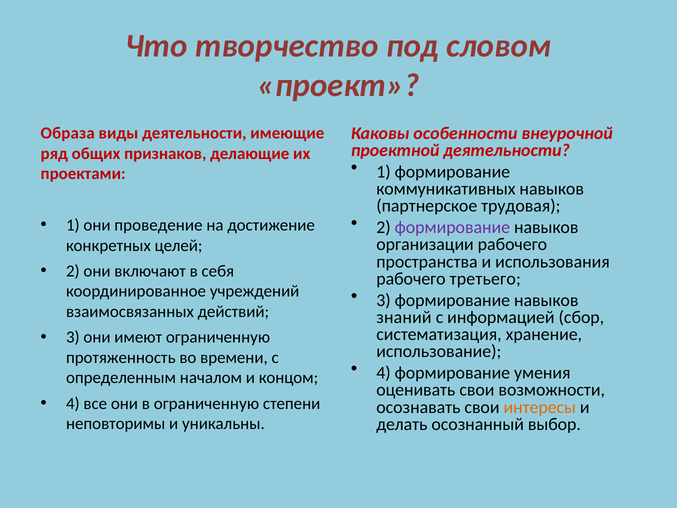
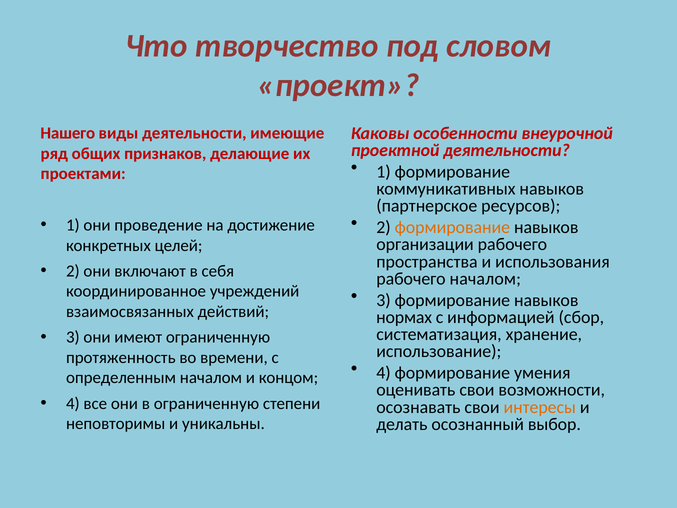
Образа: Образа -> Нашего (68, 133)
трудовая: трудовая -> ресурсов (521, 206)
формирование colour: purple -> orange (452, 227)
рабочего третьего: третьего -> началом (485, 279)
знаний: знаний -> нормах (404, 317)
